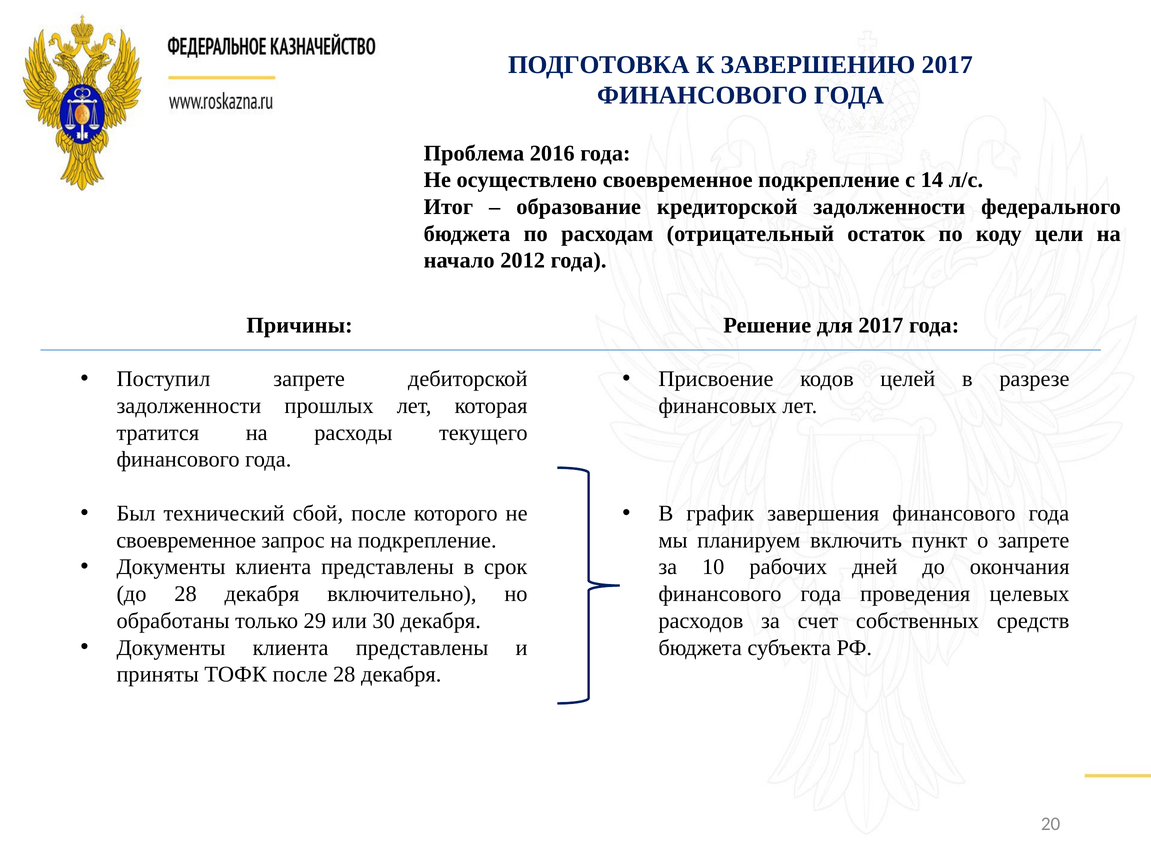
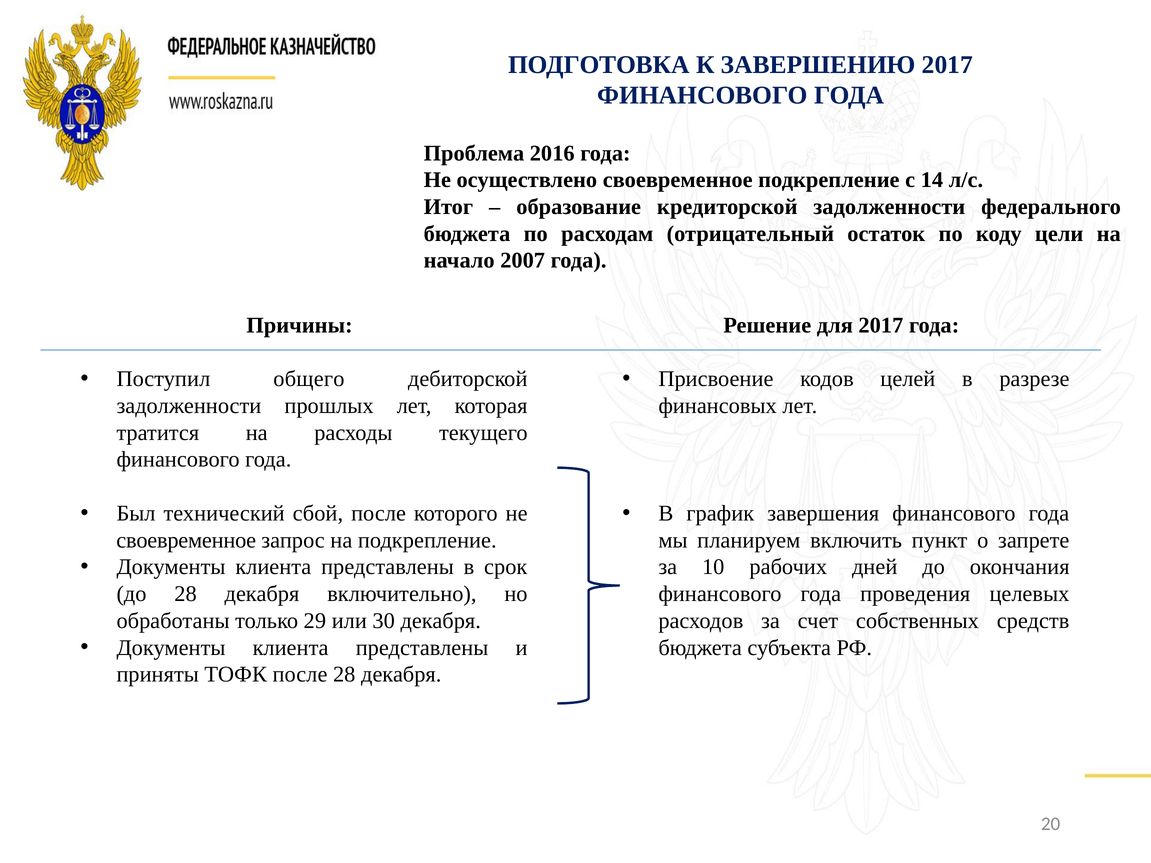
2012: 2012 -> 2007 (523, 261)
Поступил запрете: запрете -> общего (309, 379)
